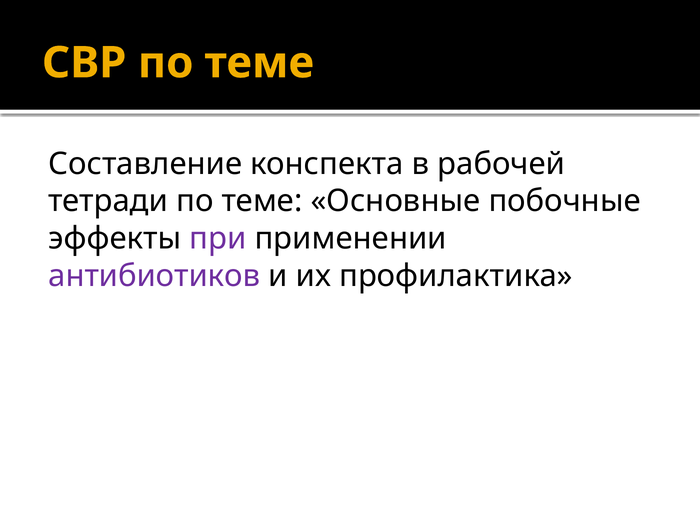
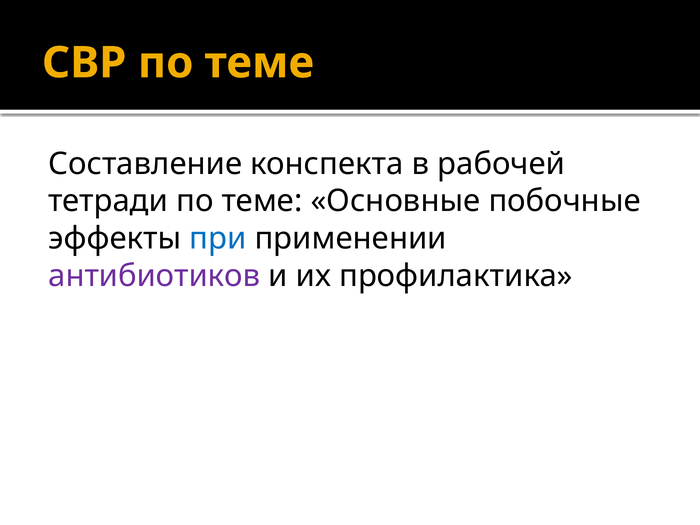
при colour: purple -> blue (218, 239)
